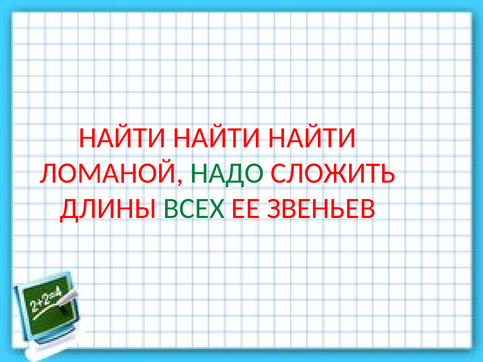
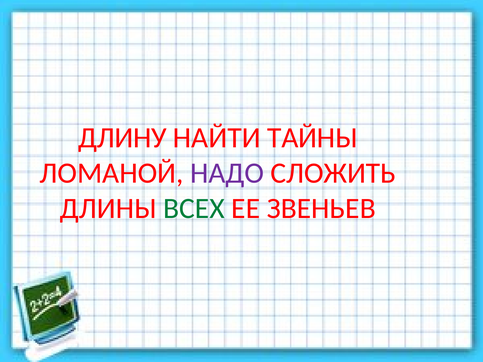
НАЙТИ: НАЙТИ -> ДЛИНУ (122, 138)
НАЙТИ: НАЙТИ -> ТАЙНЫ (312, 138)
НАДО colour: green -> purple (227, 173)
